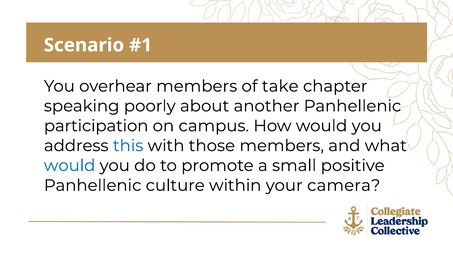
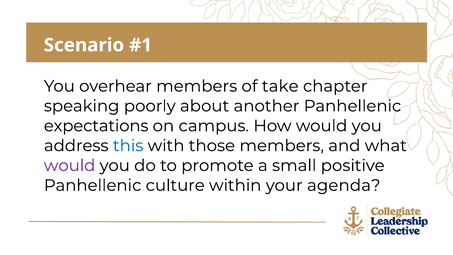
participation: participation -> expectations (96, 126)
would colour: blue -> purple (70, 165)
camera: camera -> agenda (344, 185)
